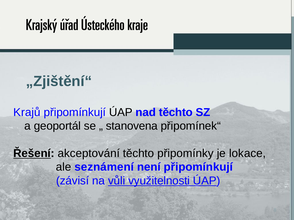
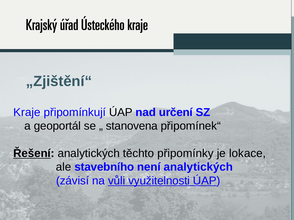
Krajů: Krajů -> Kraje (27, 112)
nad těchto: těchto -> určení (176, 112)
Řešení akceptování: akceptování -> analytických (89, 154)
seznámení: seznámení -> stavebního (104, 167)
není připomínkují: připomínkují -> analytických (198, 167)
